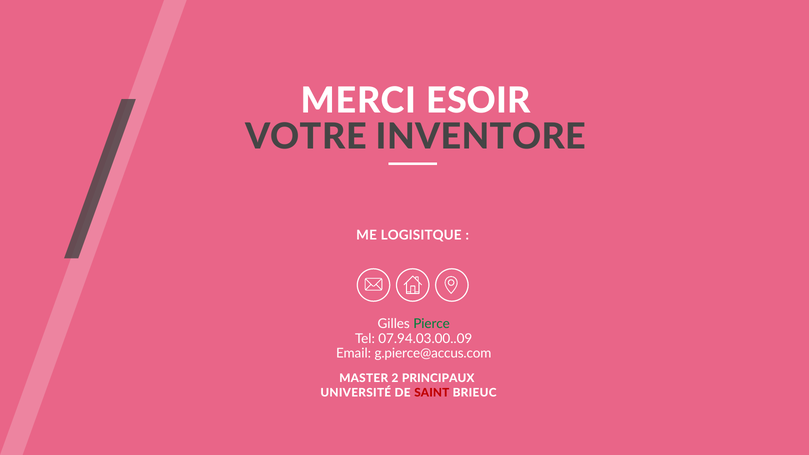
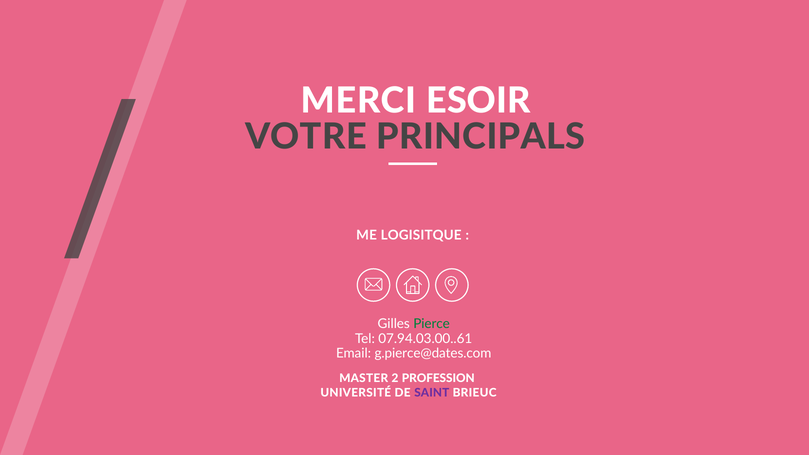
INVENTORE: INVENTORE -> PRINCIPALS (481, 137)
07.94.03.00..09: 07.94.03.00..09 -> 07.94.03.00..61 (425, 339)
g.pierce@accus.com: g.pierce@accus.com -> g.pierce@dates.com (433, 353)
PRINCIPAUX: PRINCIPAUX -> PROFESSION (438, 379)
SAINT colour: red -> purple (432, 393)
